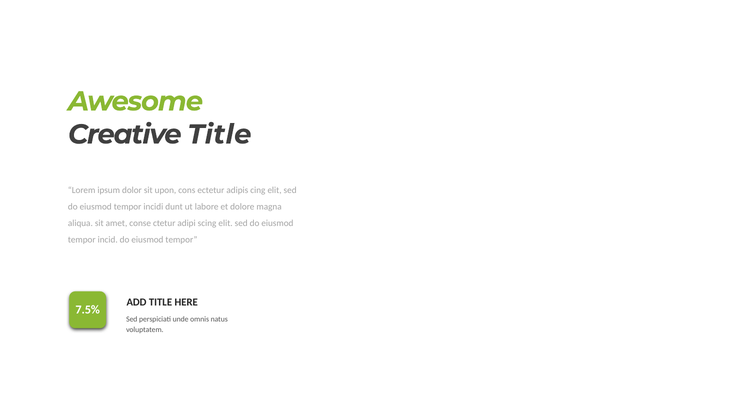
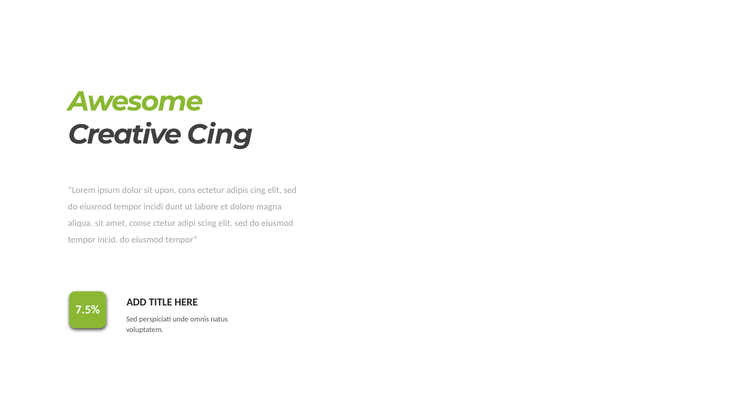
Creative Title: Title -> Cing (220, 134)
